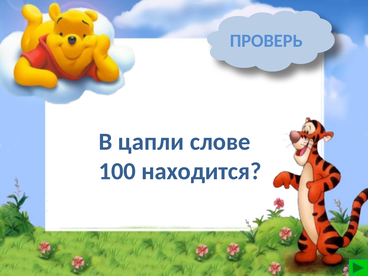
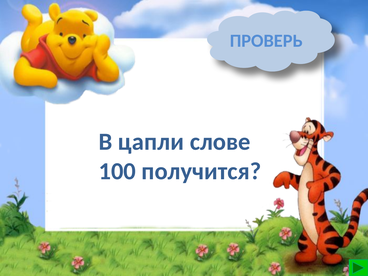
находится: находится -> получится (201, 171)
